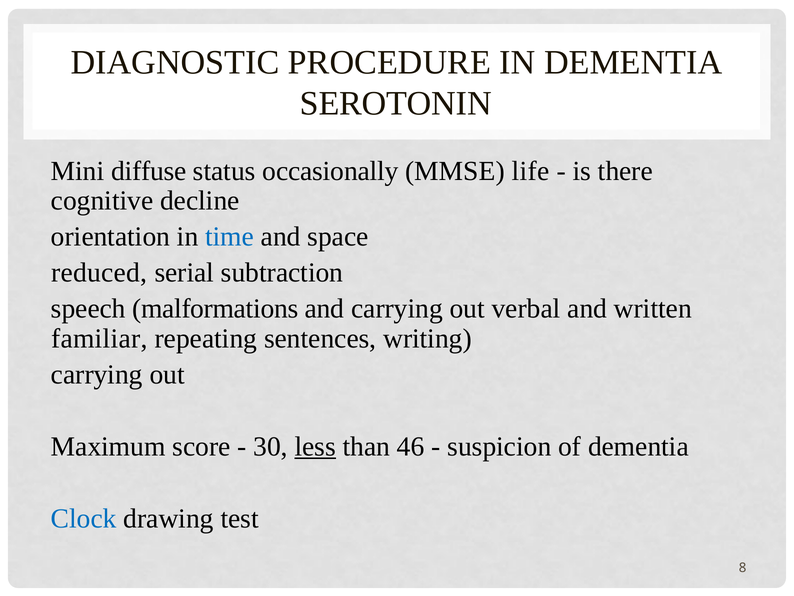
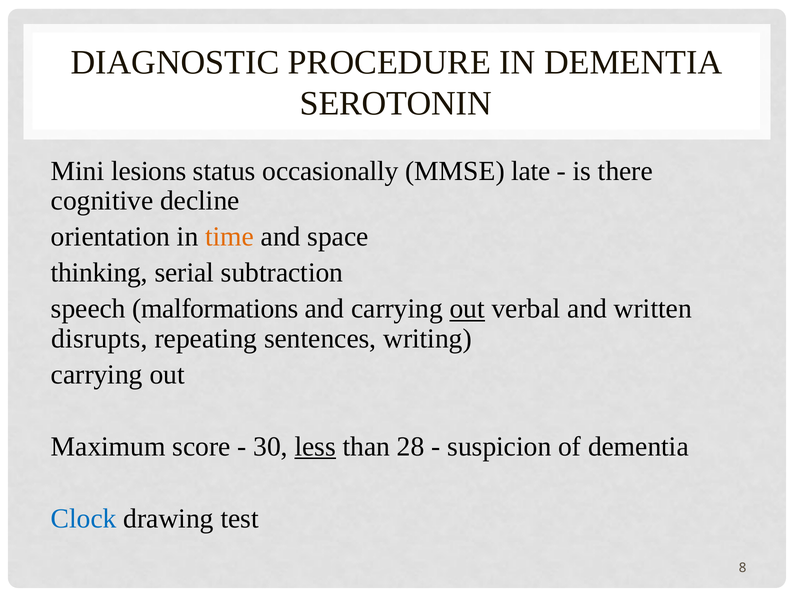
diffuse: diffuse -> lesions (149, 171)
life: life -> late (531, 171)
time colour: blue -> orange (230, 237)
reduced: reduced -> thinking (99, 273)
out underline: none -> present (467, 308)
familiar: familiar -> disrupts (99, 338)
46: 46 -> 28 (411, 446)
